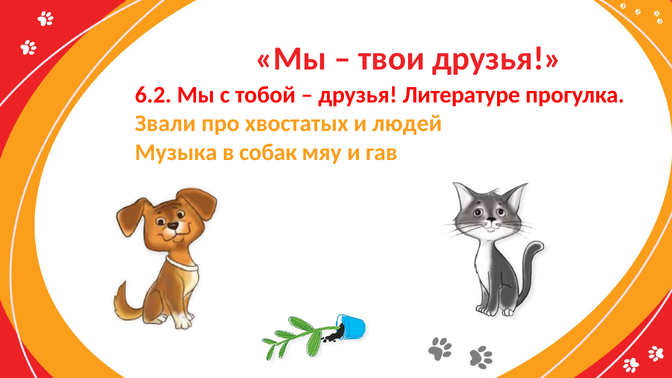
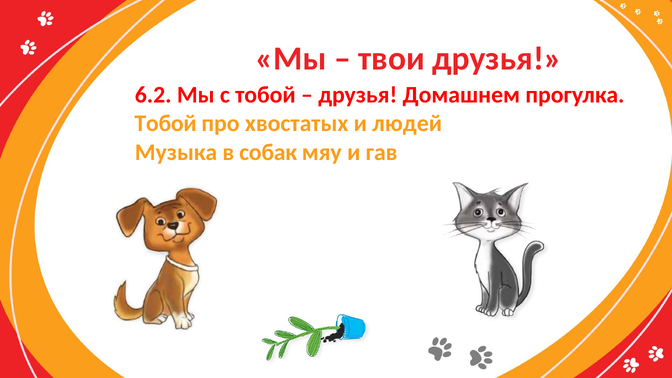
Литературе: Литературе -> Домашнем (461, 95)
Звали: Звали -> Тобой (166, 124)
